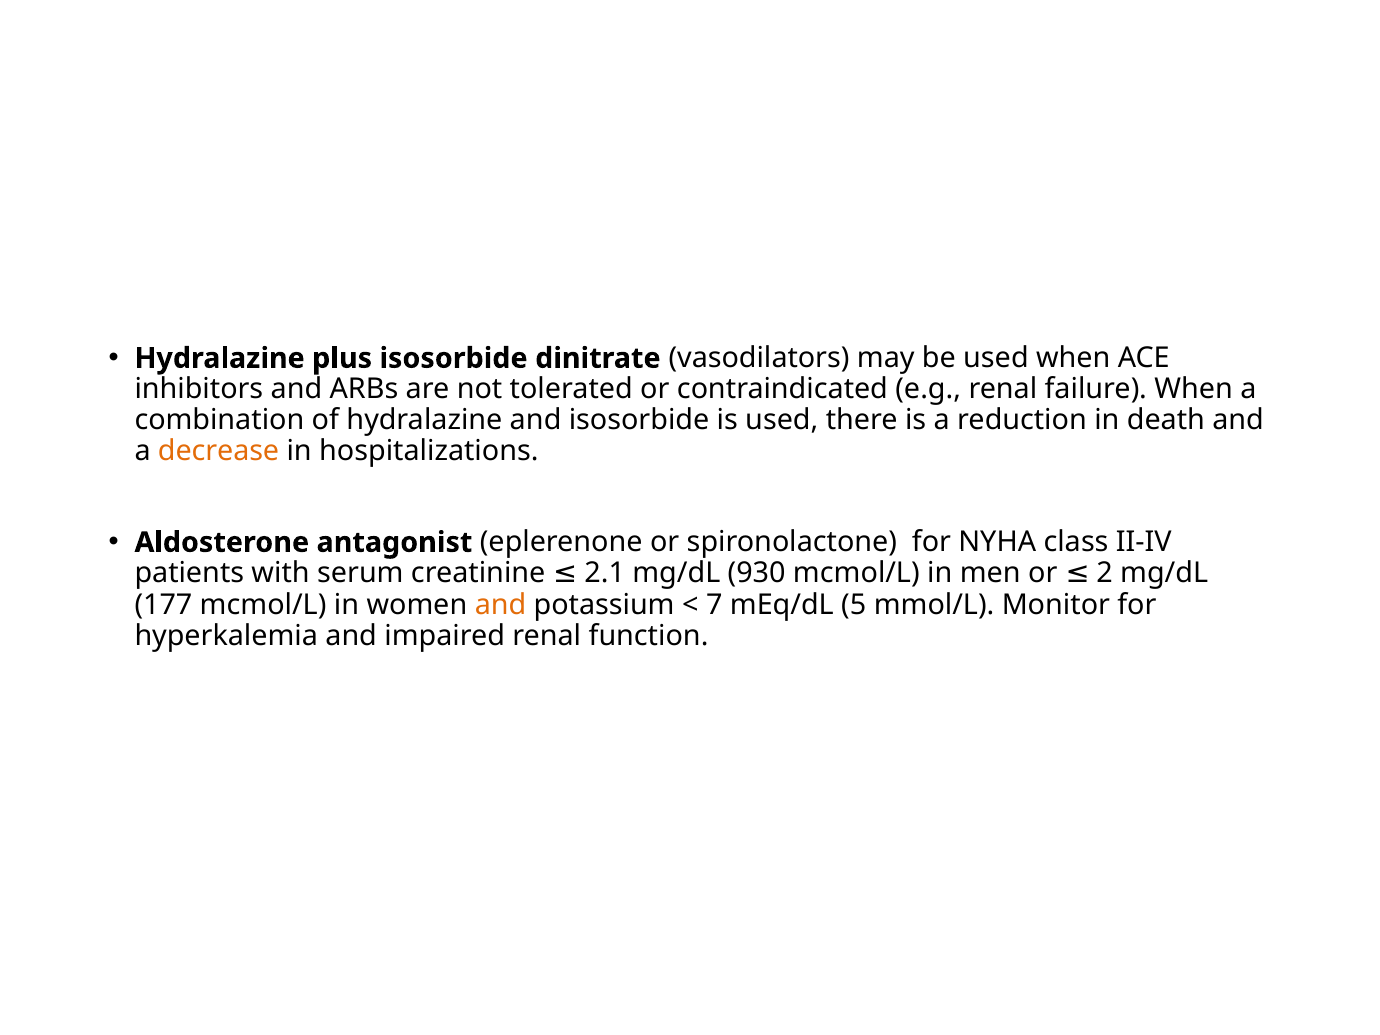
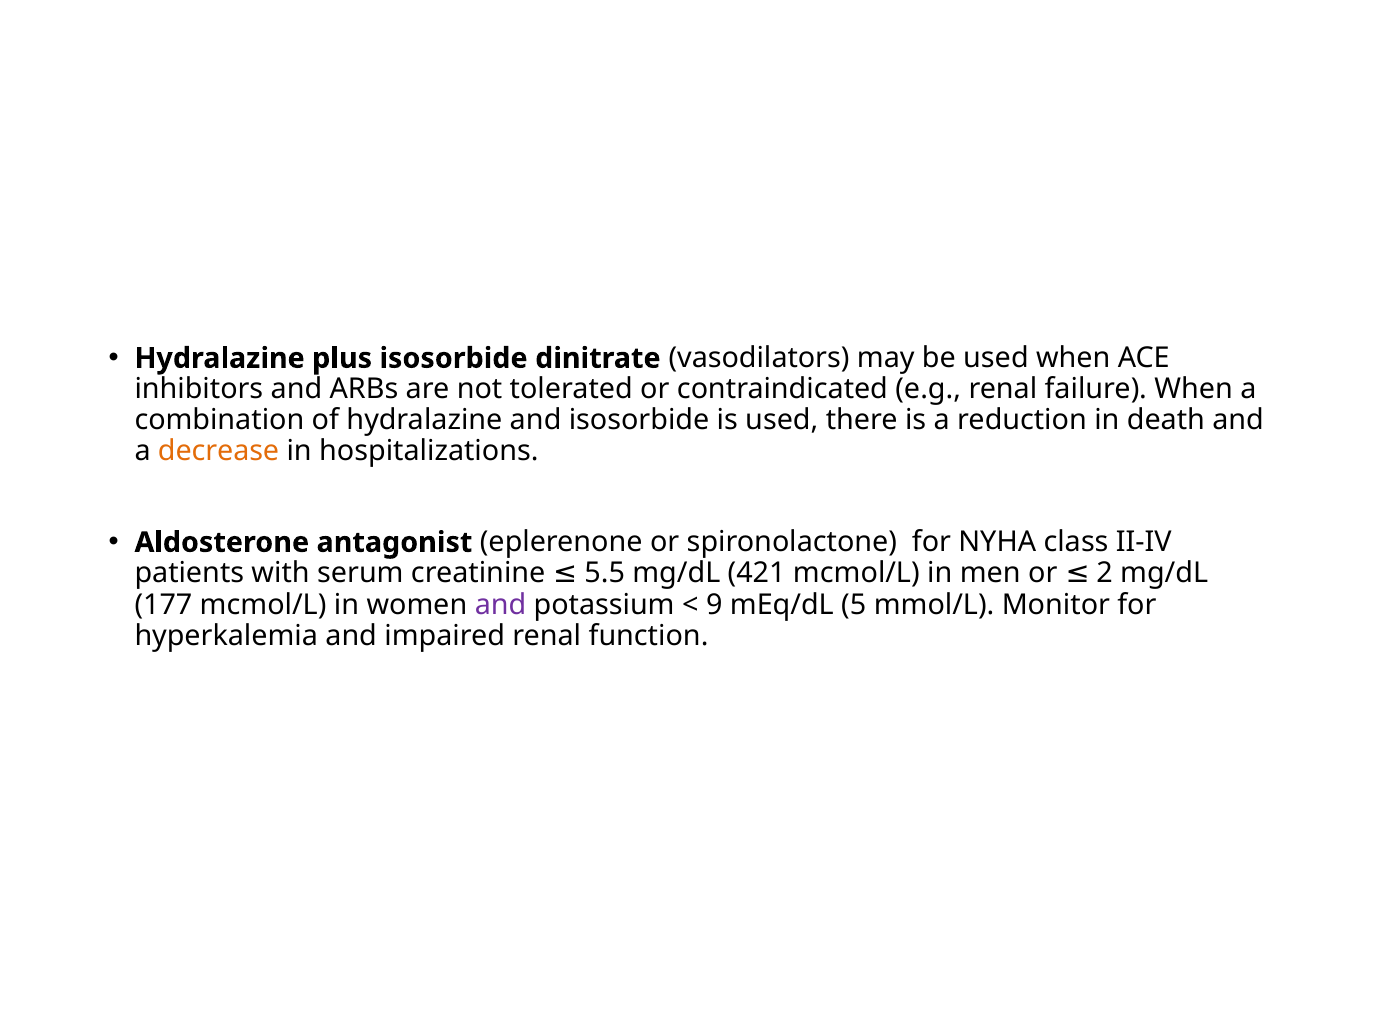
2.1: 2.1 -> 5.5 (605, 573)
930: 930 -> 421 (757, 573)
and colour: orange -> purple (501, 605)
7: 7 -> 9 (714, 605)
